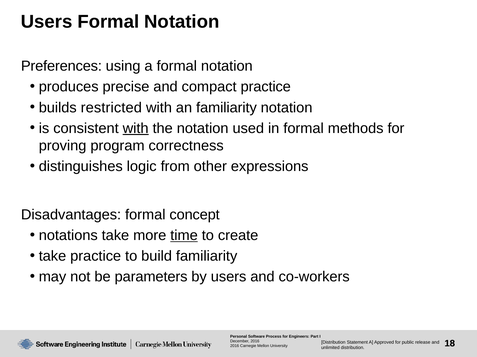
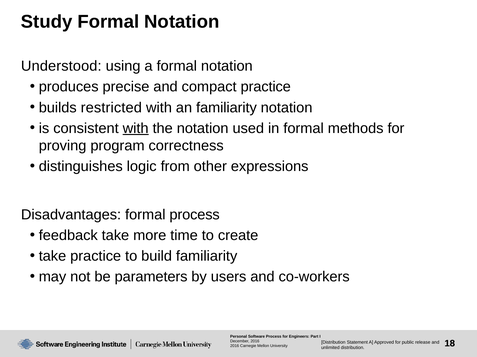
Users: Users -> Study (47, 22)
Preferences: Preferences -> Understood (61, 66)
formal concept: concept -> process (195, 215)
notations: notations -> feedback (68, 236)
time underline: present -> none (184, 236)
